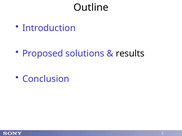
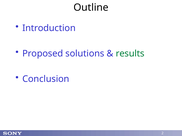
results colour: black -> green (130, 54)
